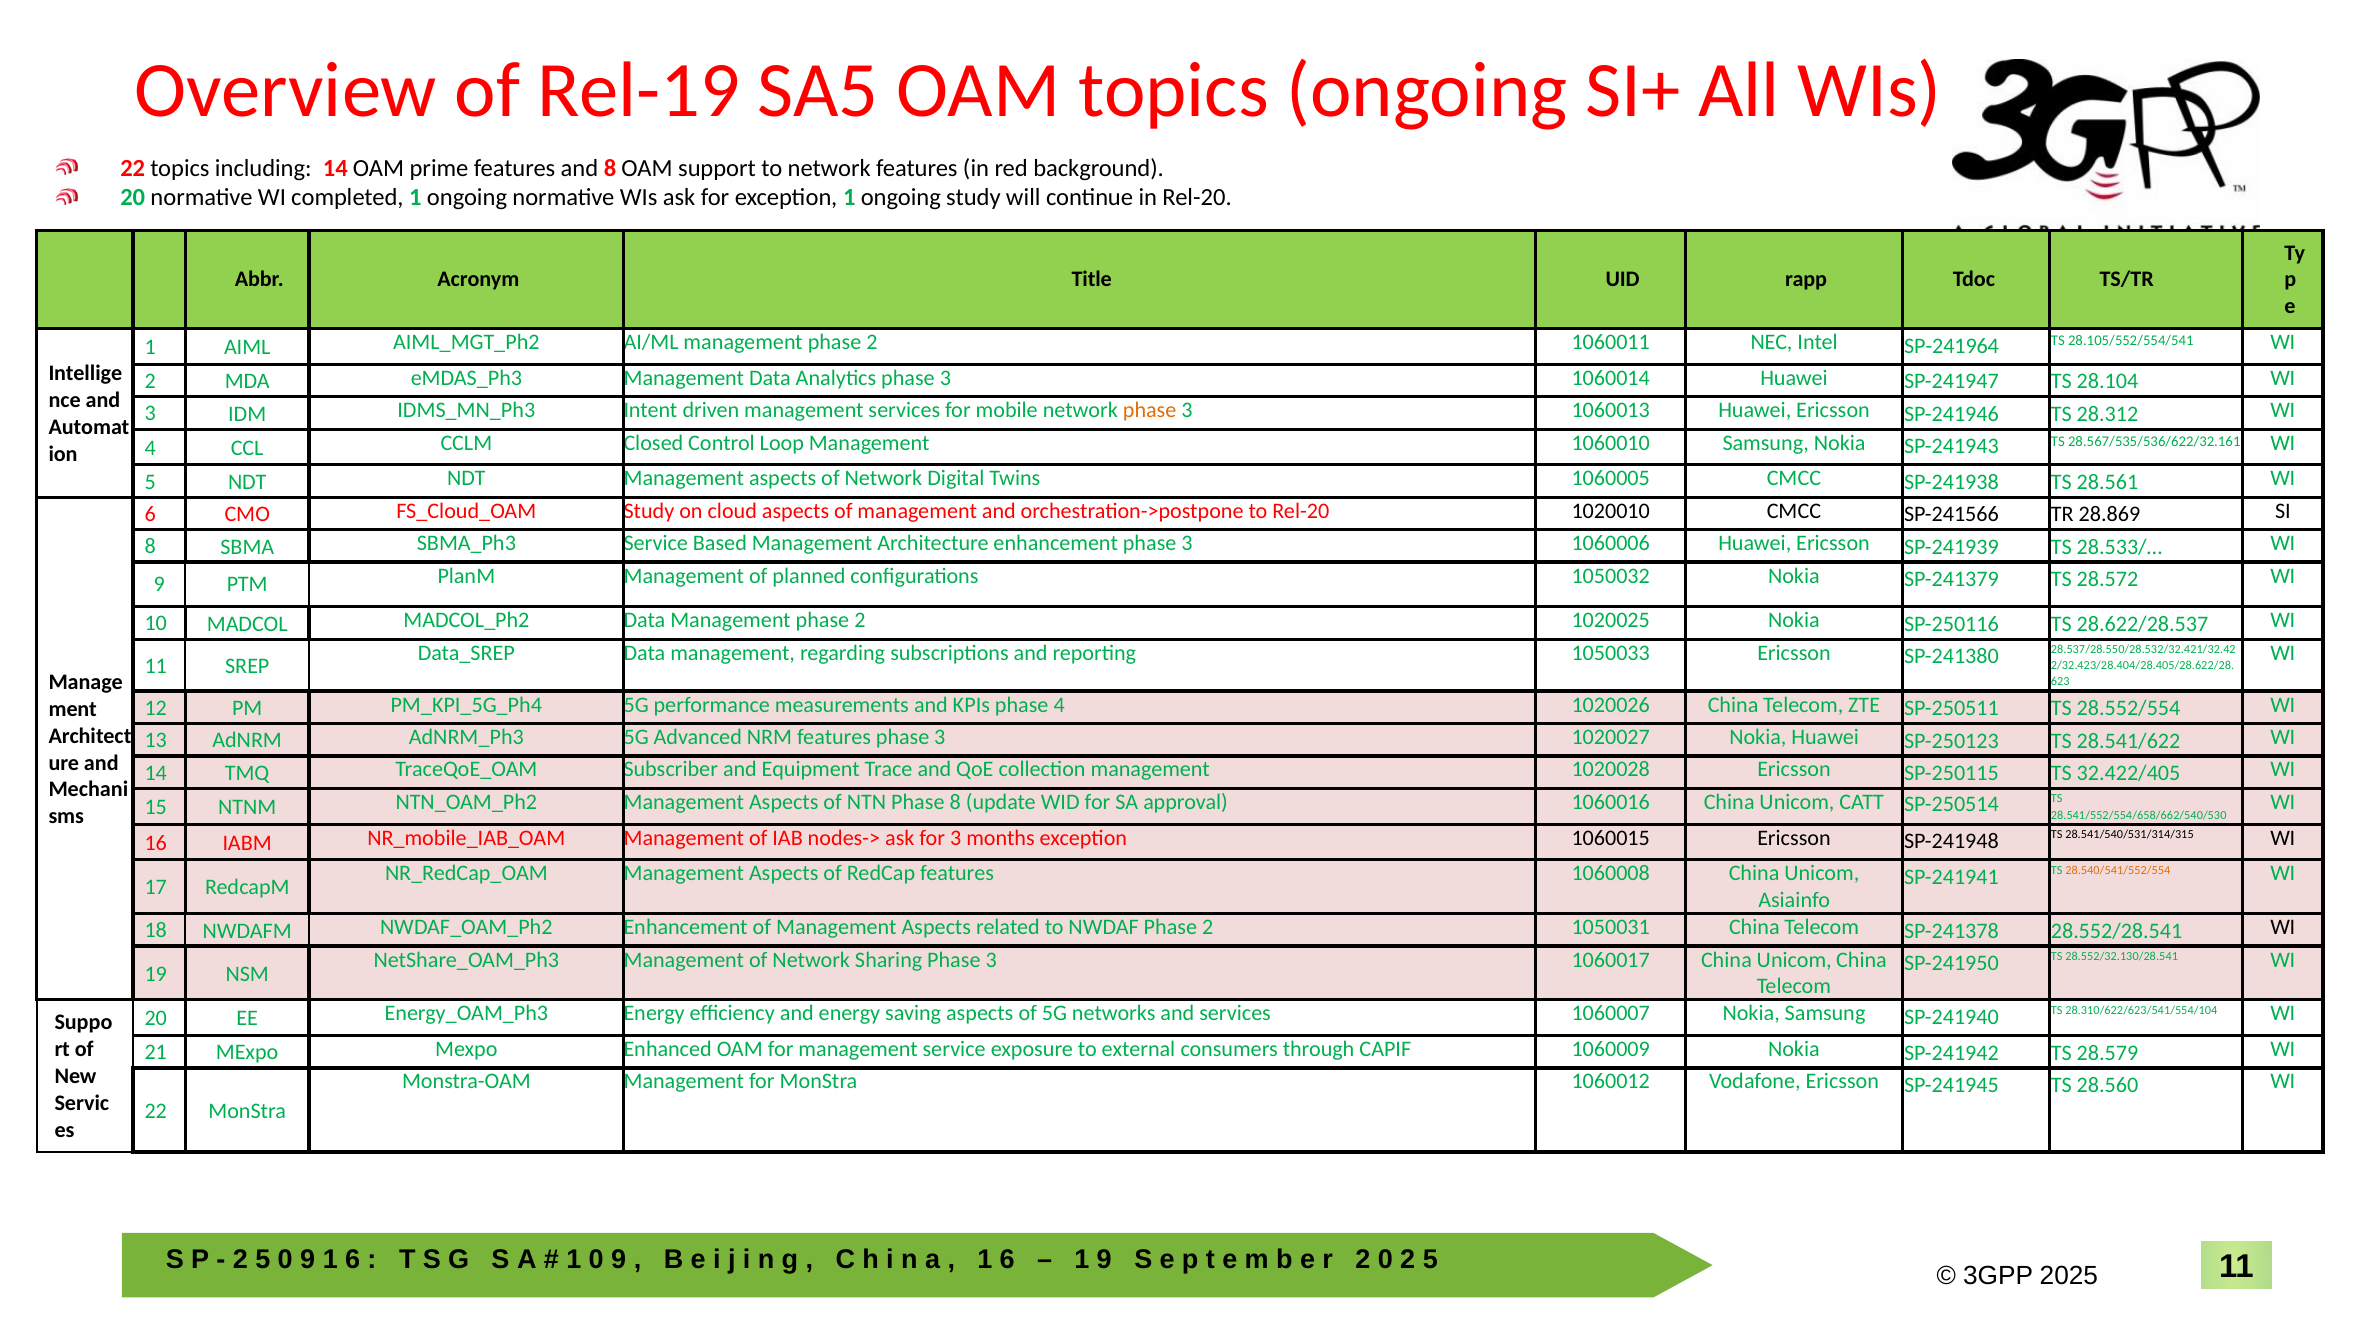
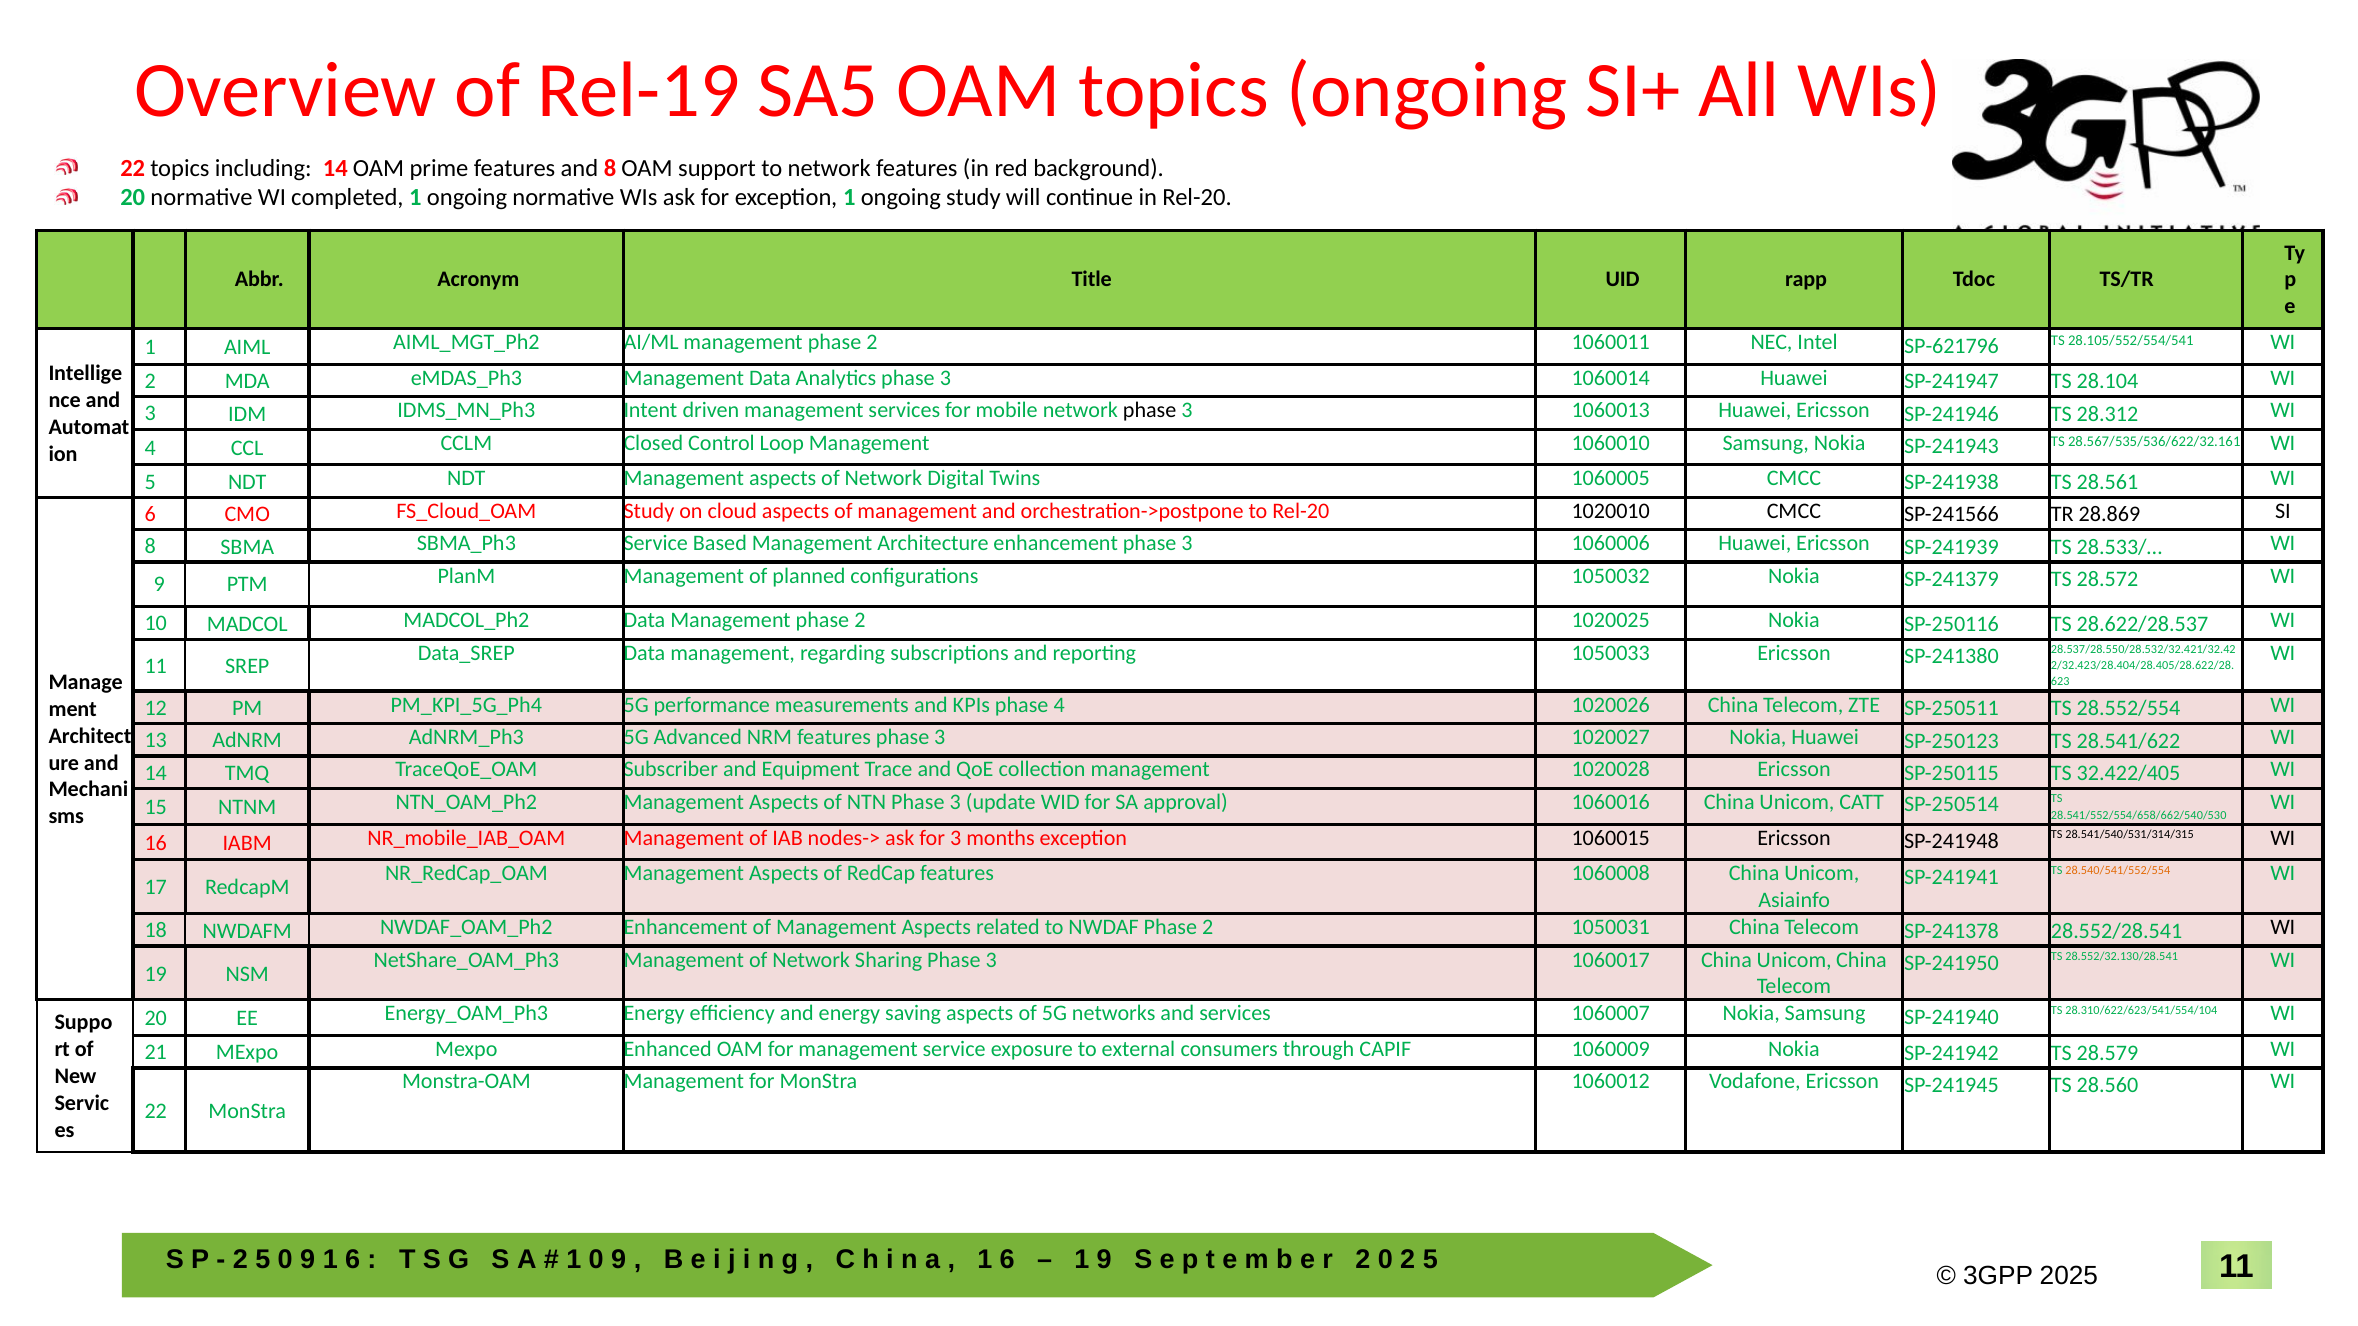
SP-241964: SP-241964 -> SP-621796 (1952, 346)
phase colour: orange -> black (1150, 410)
NTN Phase 8: 8 -> 3 (955, 802)
